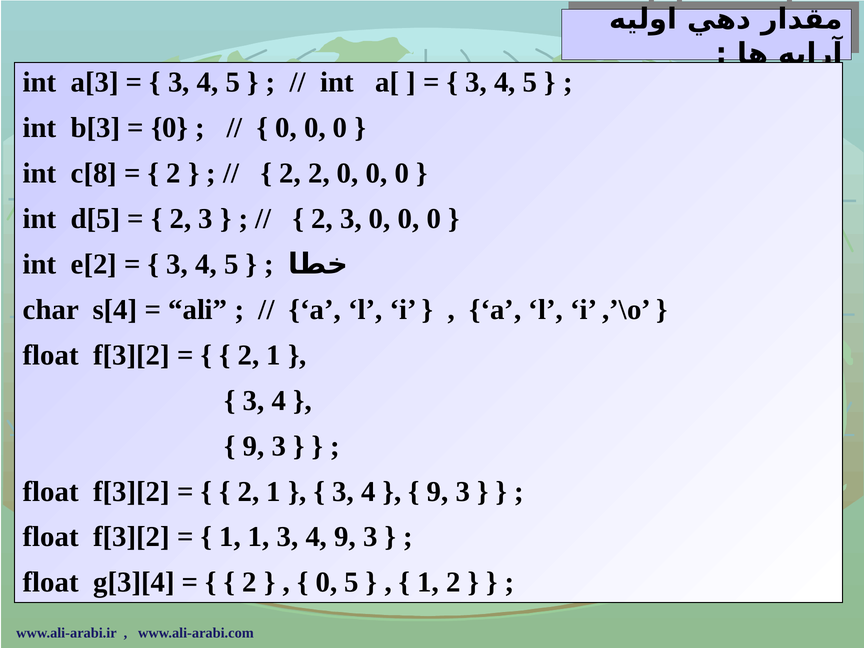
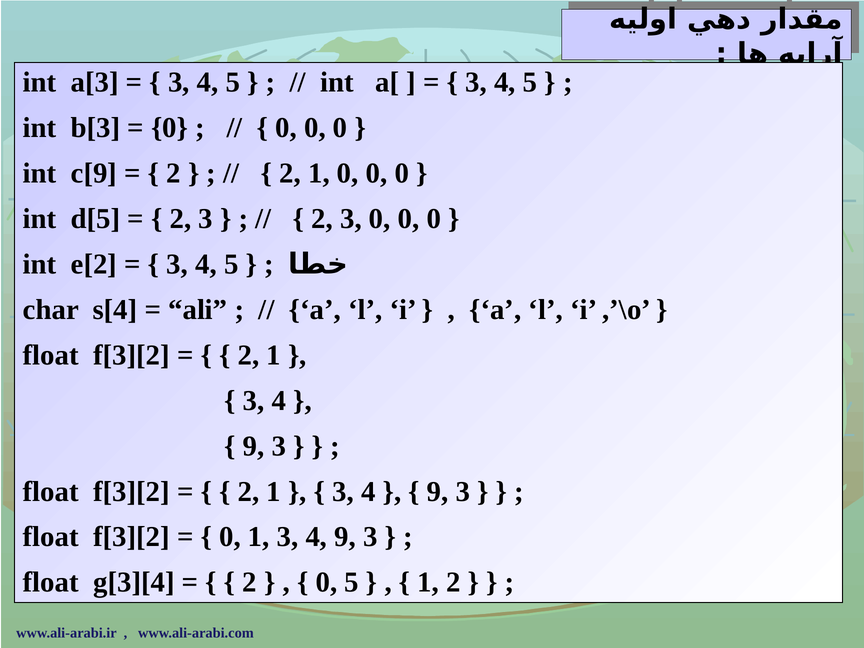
c[8: c[8 -> c[9 (94, 173)
2: 2 -> 1 (319, 173)
1: 1 -> 0 (230, 537)
